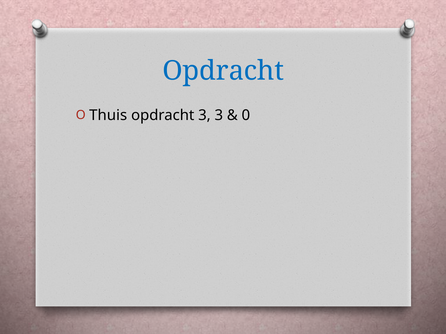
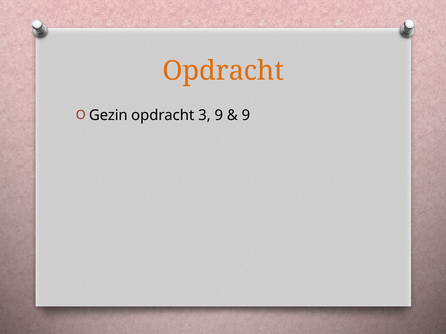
Opdracht colour: blue -> orange (223, 71)
Thuis: Thuis -> Gezin (108, 116)
3 3: 3 -> 9 (219, 116)
0: 0 -> 9 (246, 116)
